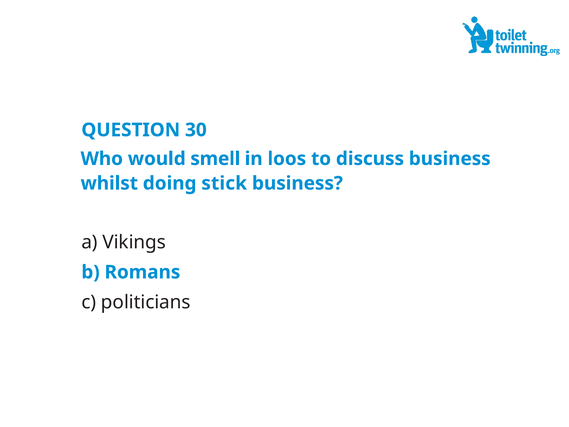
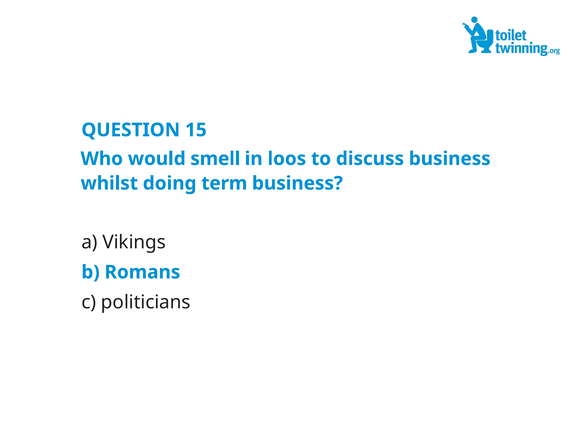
30: 30 -> 15 (196, 130)
stick: stick -> term (224, 183)
